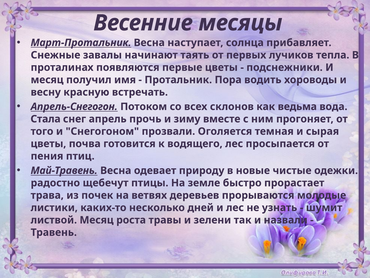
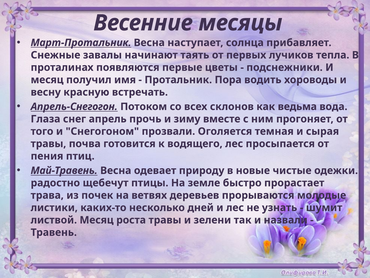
Стала: Стала -> Глаза (45, 119)
цветы: цветы -> травы (48, 143)
